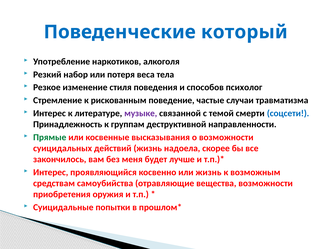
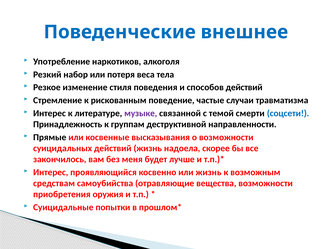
который: который -> внешнее (244, 32)
способов психолог: психолог -> действий (244, 87)
Прямые colour: green -> black (50, 137)
